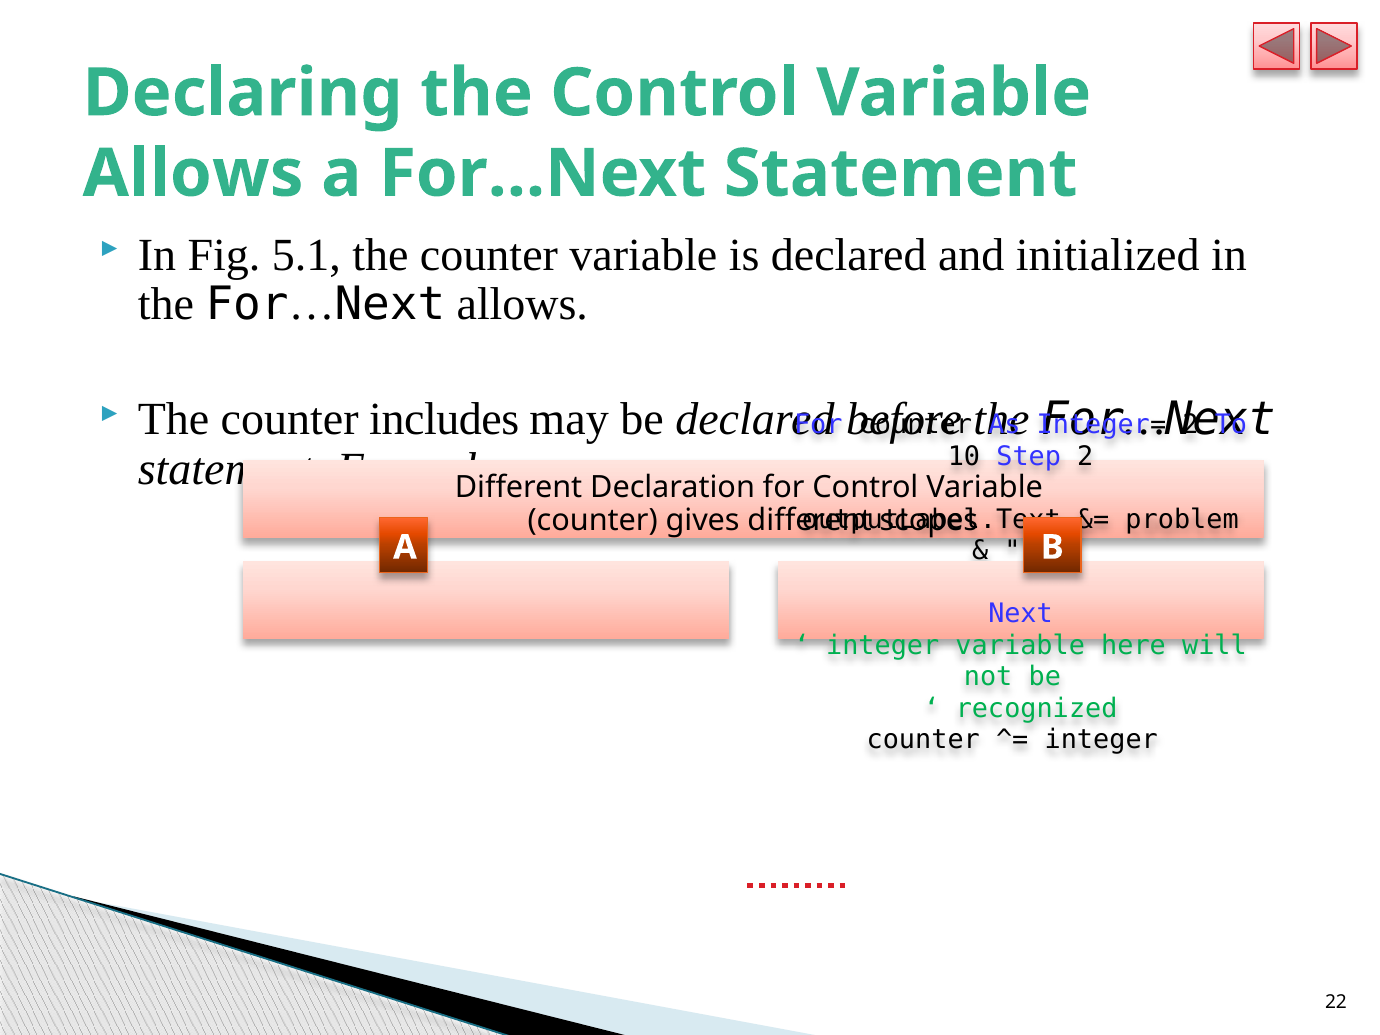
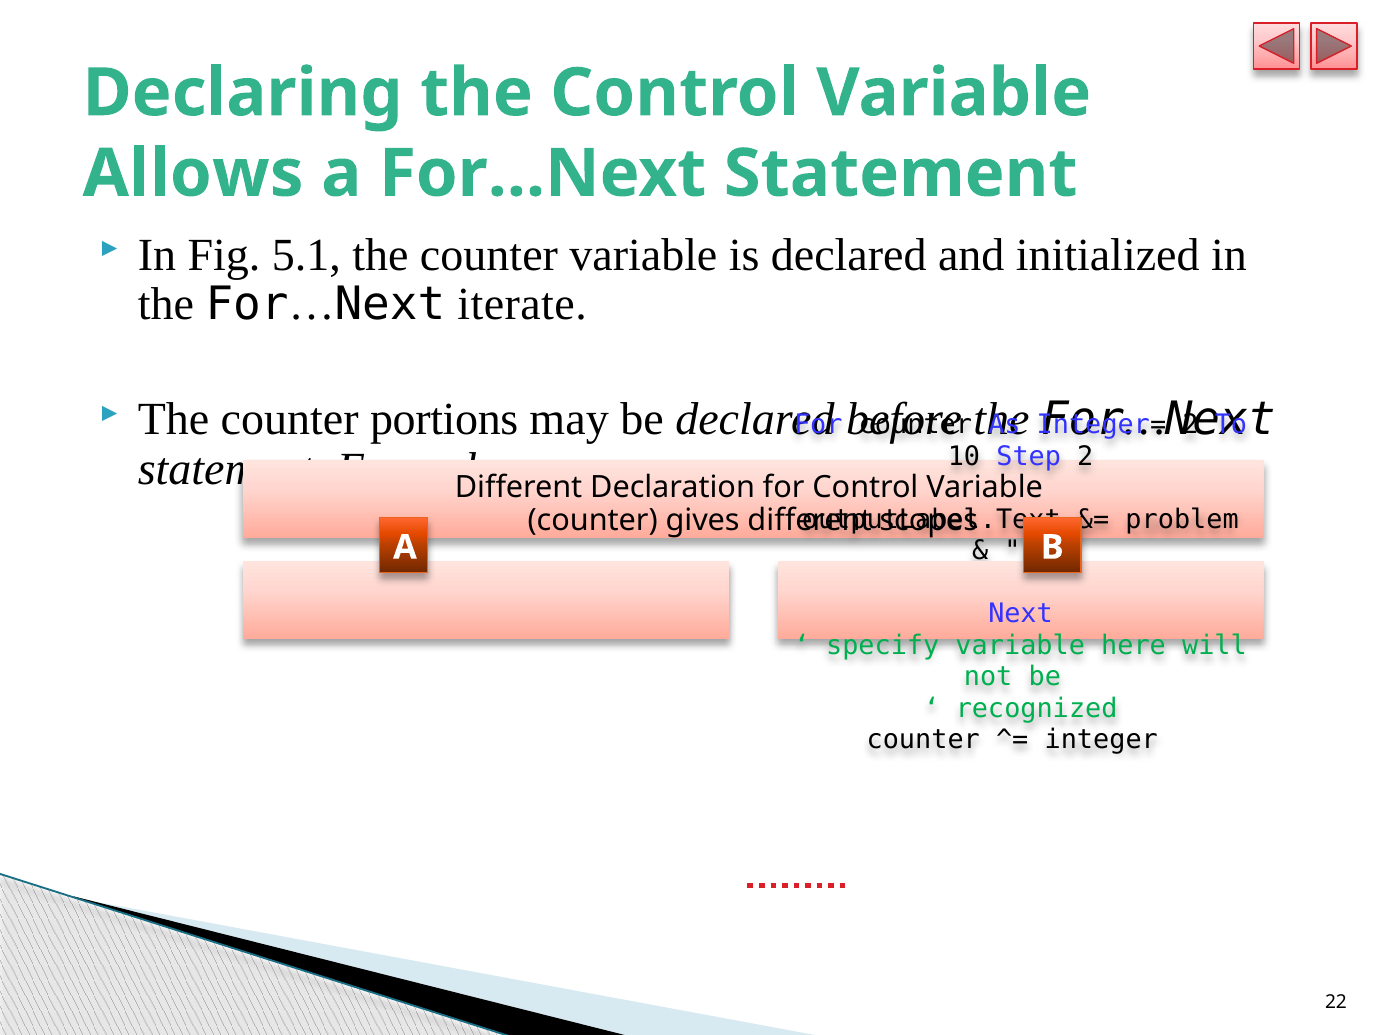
For…Next allows: allows -> iterate (522, 305)
includes: includes -> portions (444, 419)
integer: integer -> specify (883, 645)
